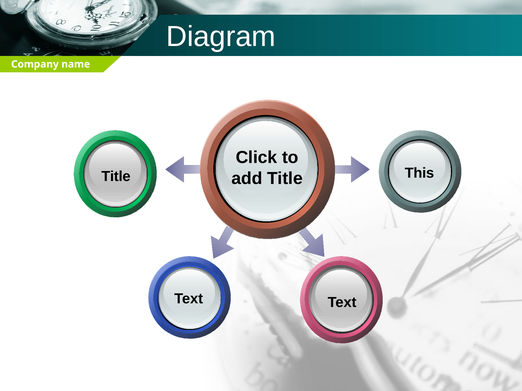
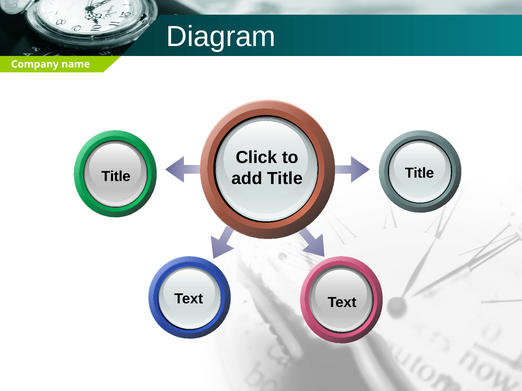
Title This: This -> Title (419, 173)
